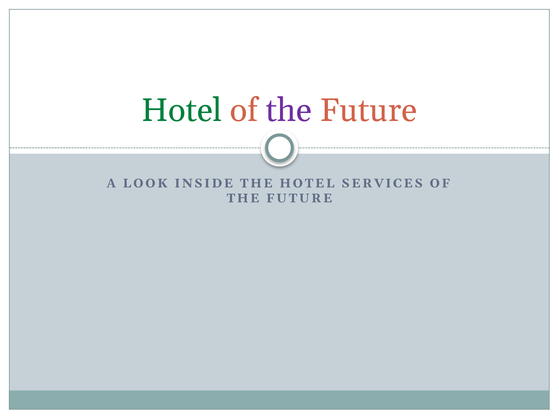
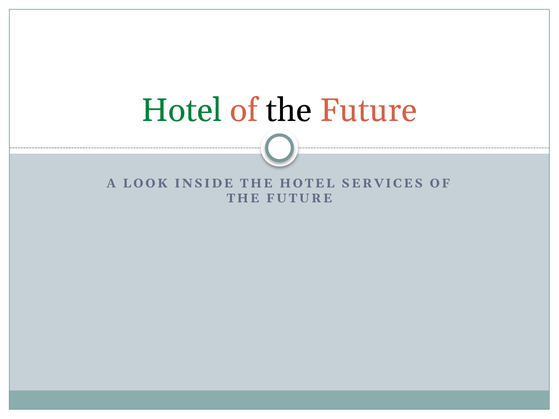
the colour: purple -> black (289, 110)
